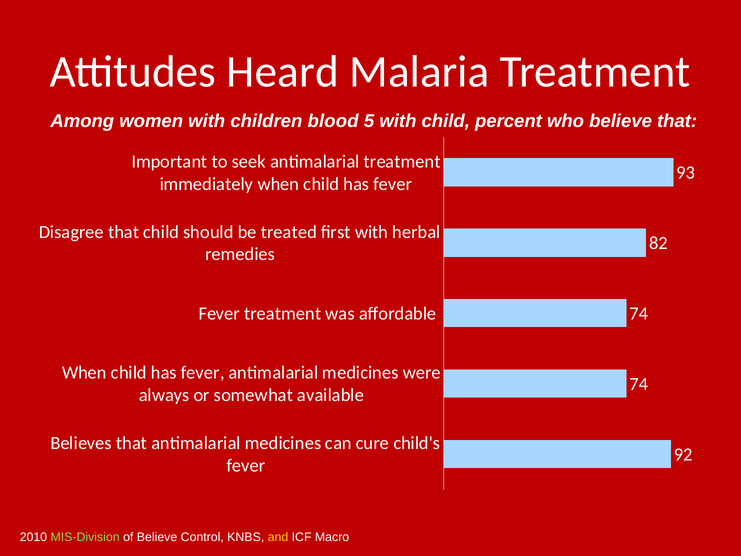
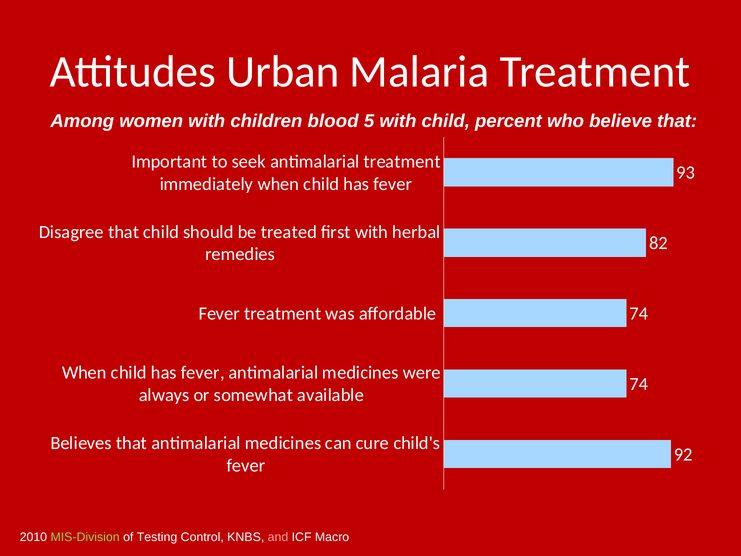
Heard: Heard -> Urban (283, 72)
of Believe: Believe -> Testing (157, 537)
and colour: yellow -> pink (278, 537)
